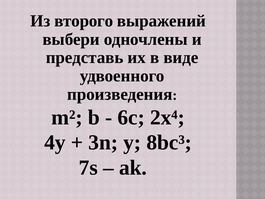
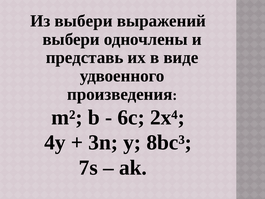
Из второго: второго -> выбери (84, 21)
